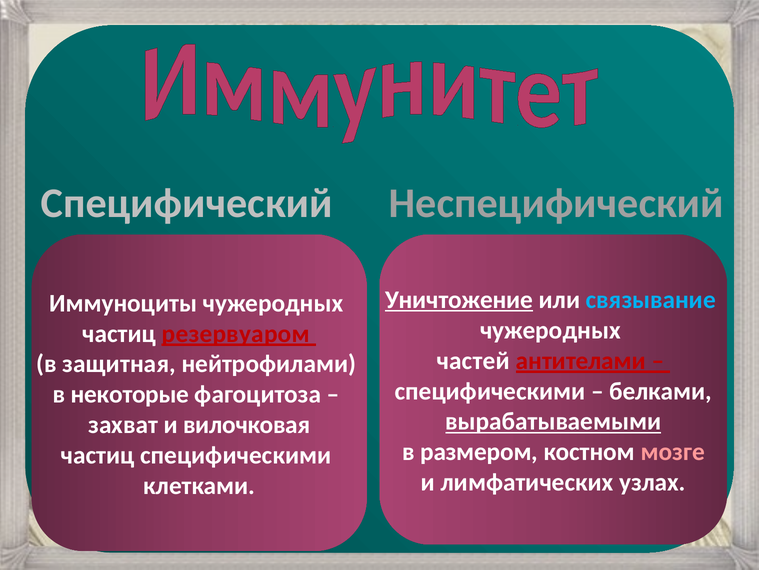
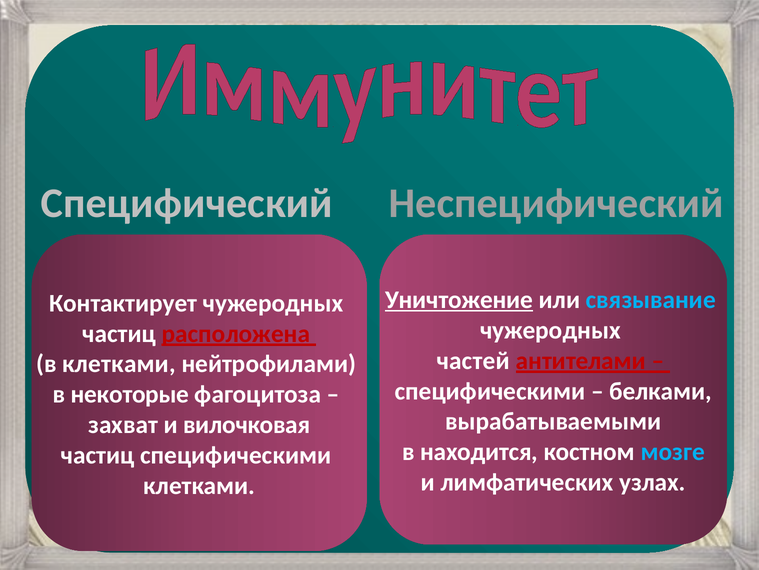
Иммуноциты: Иммуноциты -> Контактирует (123, 303)
резервуаром: резервуаром -> расположена (236, 333)
в защитная: защитная -> клетками (119, 364)
вырабатываемыми underline: present -> none (553, 421)
размером: размером -> находится (479, 451)
мозге colour: pink -> light blue (673, 451)
